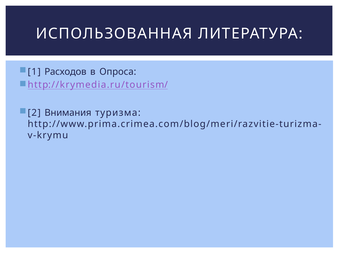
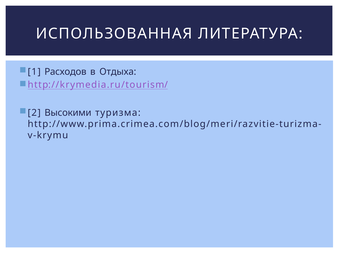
Опроса: Опроса -> Отдыха (118, 72)
Внимания: Внимания -> Высокими (68, 113)
